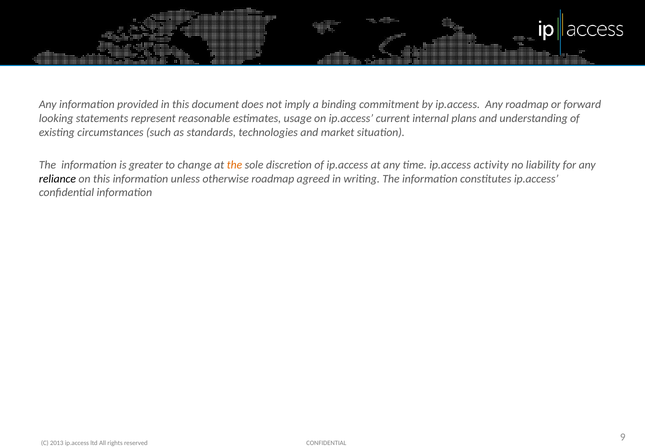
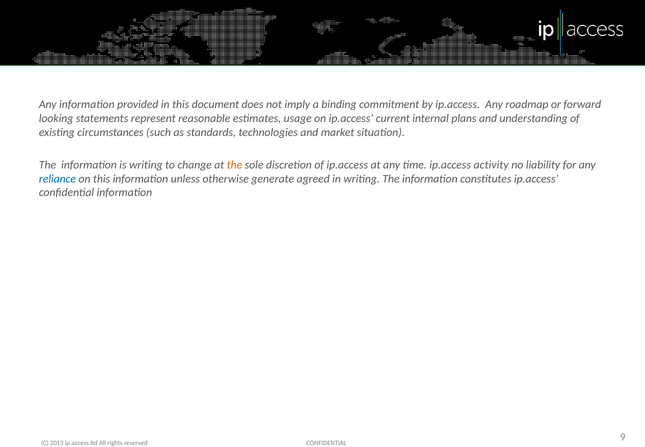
is greater: greater -> writing (146, 165)
reliance colour: black -> blue (57, 179)
otherwise roadmap: roadmap -> generate (273, 179)
